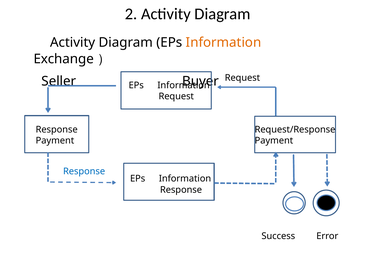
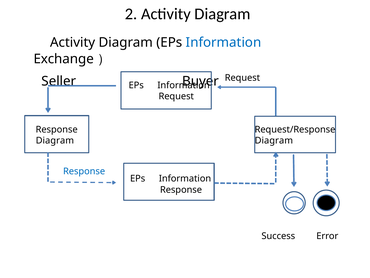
Information colour: orange -> blue (224, 42)
Payment: Payment -> Diagram (55, 140)
Payment: Payment -> Diagram (274, 140)
